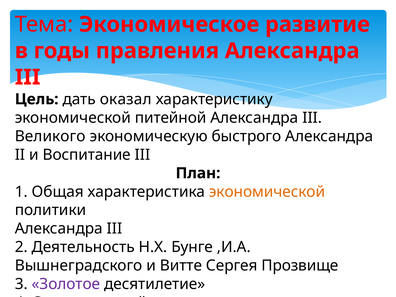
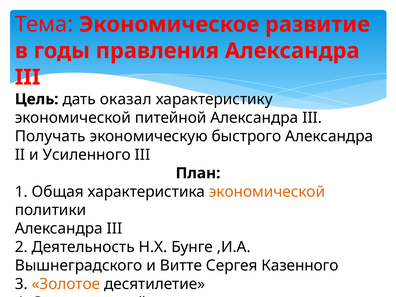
Великого: Великого -> Получать (50, 136)
Воспитание: Воспитание -> Усиленного (87, 155)
Прозвище: Прозвище -> Казенного (300, 266)
Золотое colour: purple -> orange (66, 284)
